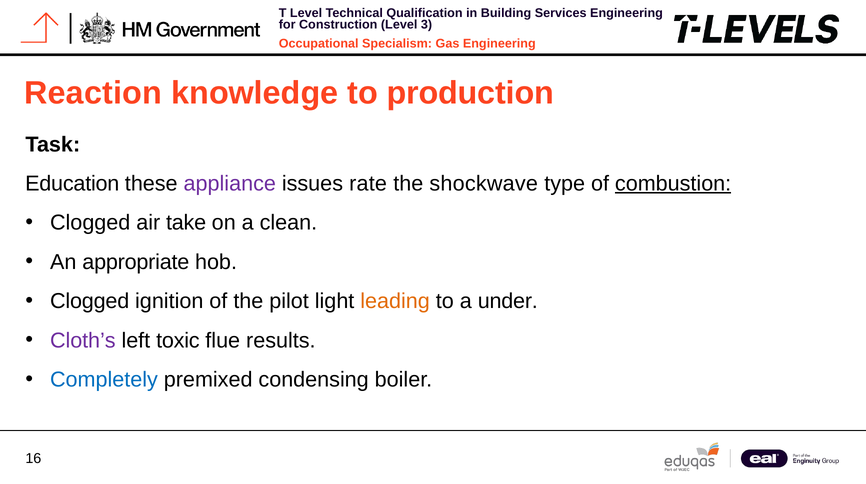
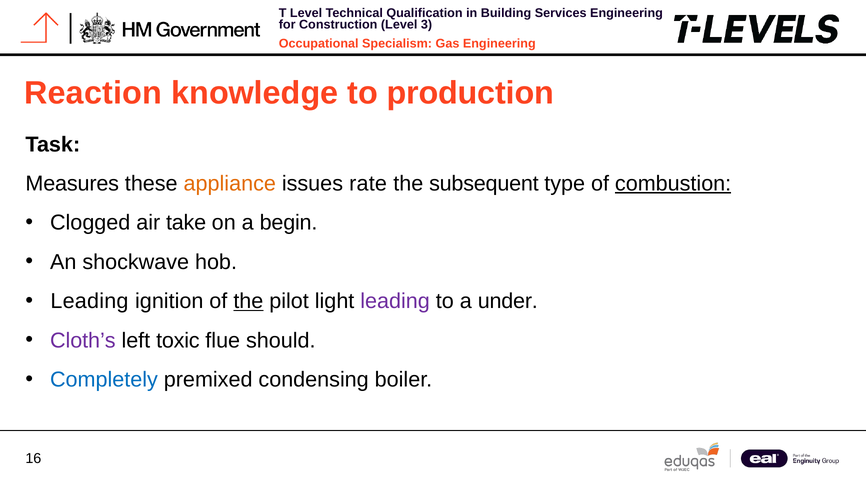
Education: Education -> Measures (72, 184)
appliance colour: purple -> orange (230, 184)
shockwave: shockwave -> subsequent (484, 184)
clean: clean -> begin (289, 223)
appropriate: appropriate -> shockwave (136, 262)
Clogged: Clogged -> Leading (89, 301)
the underline: none -> present (248, 301)
leading colour: orange -> purple (395, 301)
results: results -> should (281, 341)
